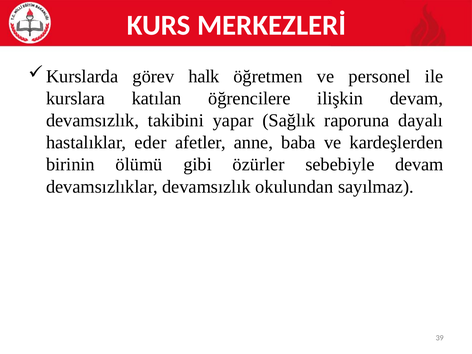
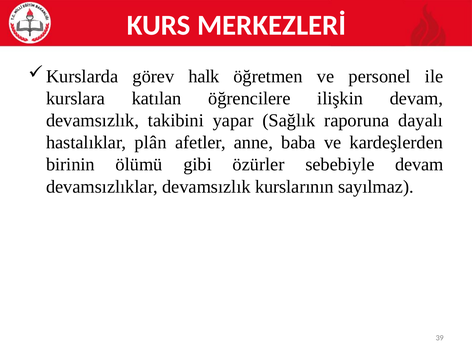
eder: eder -> plân (150, 143)
okulundan: okulundan -> kurslarının (294, 187)
